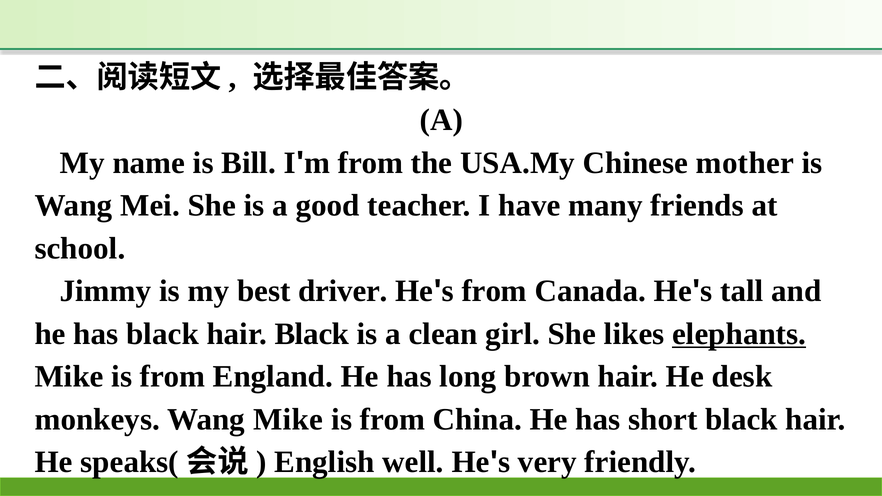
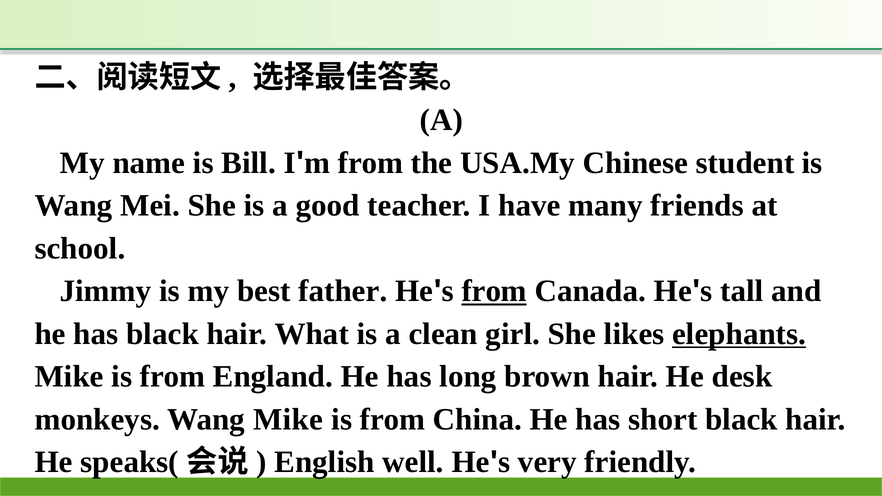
mother: mother -> student (745, 163)
driver: driver -> father (343, 291)
from underline: none -> present (494, 291)
hair Black: Black -> What (312, 334)
